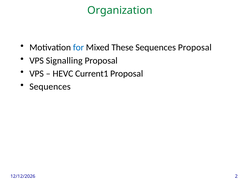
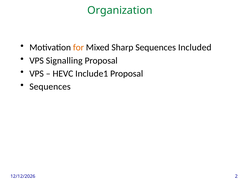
for colour: blue -> orange (78, 47)
These: These -> Sharp (122, 47)
Sequences Proposal: Proposal -> Included (195, 47)
Current1: Current1 -> Include1 (92, 74)
